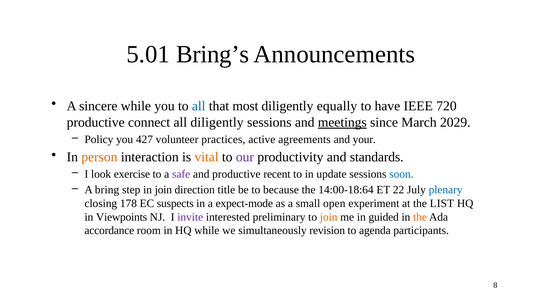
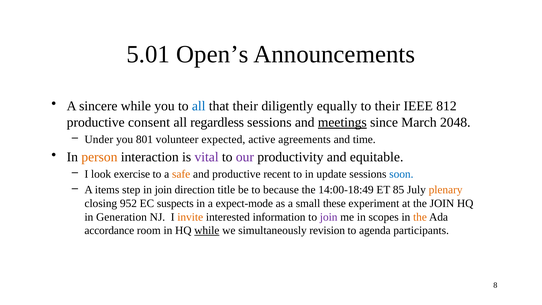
Bring’s: Bring’s -> Open’s (212, 54)
that most: most -> their (245, 106)
to have: have -> their (387, 106)
720: 720 -> 812 (446, 106)
connect: connect -> consent (149, 122)
all diligently: diligently -> regardless (217, 122)
2029: 2029 -> 2048 (455, 122)
Policy: Policy -> Under (99, 139)
427: 427 -> 801 (144, 139)
practices: practices -> expected (223, 139)
your: your -> time (364, 139)
vital colour: orange -> purple (207, 157)
standards: standards -> equitable (377, 157)
safe colour: purple -> orange (181, 174)
bring: bring -> items (107, 190)
14:00-18:64: 14:00-18:64 -> 14:00-18:49 (346, 190)
22: 22 -> 85 (399, 190)
plenary colour: blue -> orange (446, 190)
178: 178 -> 952 (128, 203)
open: open -> these (334, 203)
the LIST: LIST -> JOIN (442, 203)
Viewpoints: Viewpoints -> Generation (121, 217)
invite colour: purple -> orange (190, 217)
preliminary: preliminary -> information (279, 217)
join colour: orange -> purple (329, 217)
guided: guided -> scopes (384, 217)
while underline: none -> present (207, 230)
